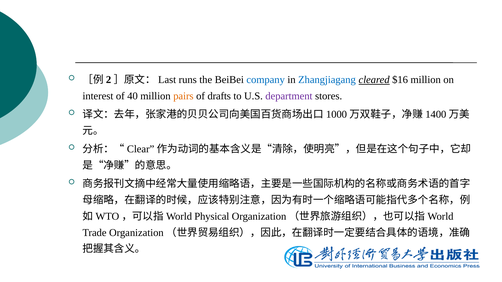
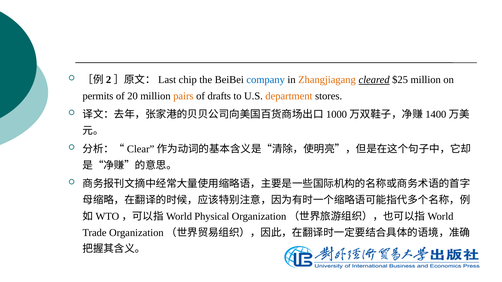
runs: runs -> chip (188, 80)
Zhangjiagang colour: blue -> orange (327, 80)
$16: $16 -> $25 (400, 80)
interest: interest -> permits (98, 96)
40: 40 -> 20 (133, 96)
department colour: purple -> orange (289, 96)
